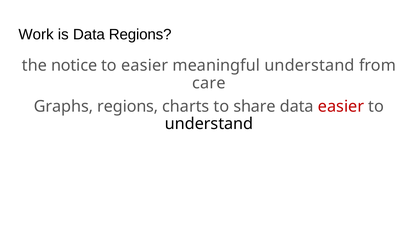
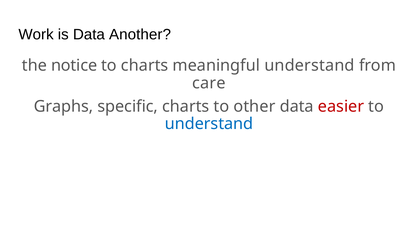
Data Regions: Regions -> Another (140, 35)
to easier: easier -> charts (145, 66)
Graphs regions: regions -> specific (128, 106)
share: share -> other (254, 106)
understand colour: black -> blue (209, 124)
